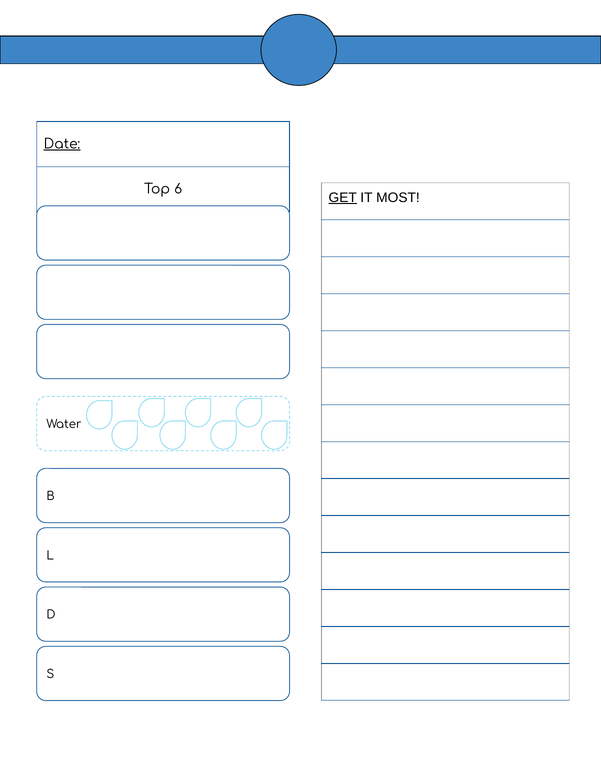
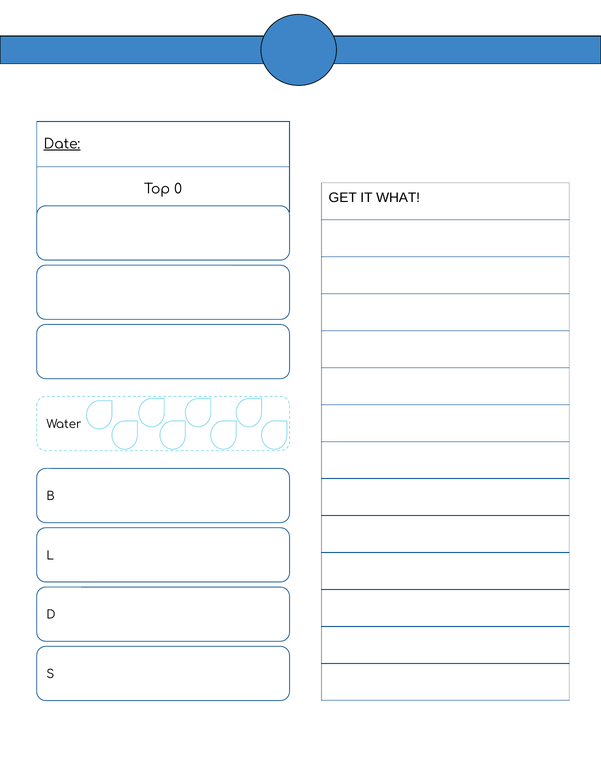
6: 6 -> 0 (178, 189)
GET underline: present -> none (343, 198)
MOST: MOST -> WHAT (398, 198)
